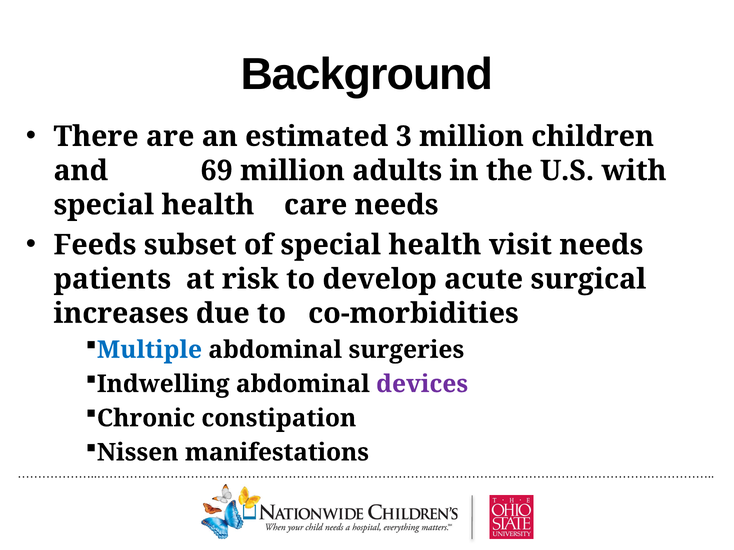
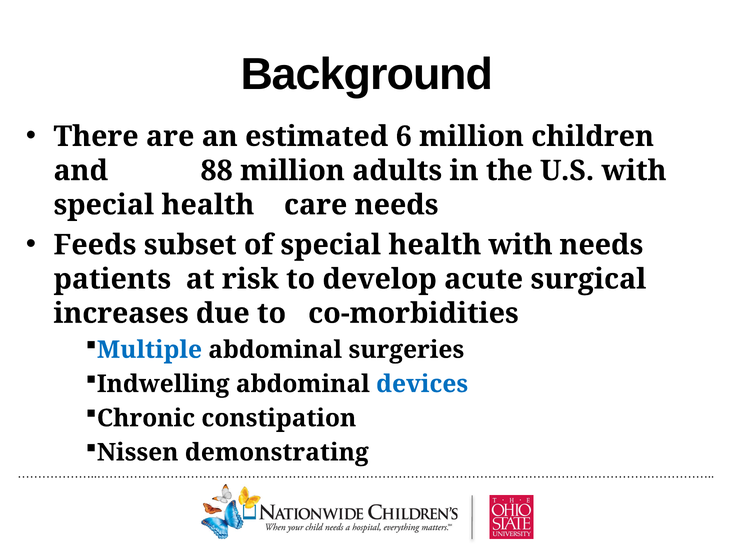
3: 3 -> 6 (404, 137)
69: 69 -> 88 (217, 171)
health visit: visit -> with (521, 245)
devices colour: purple -> blue (422, 384)
manifestations: manifestations -> demonstrating (277, 453)
